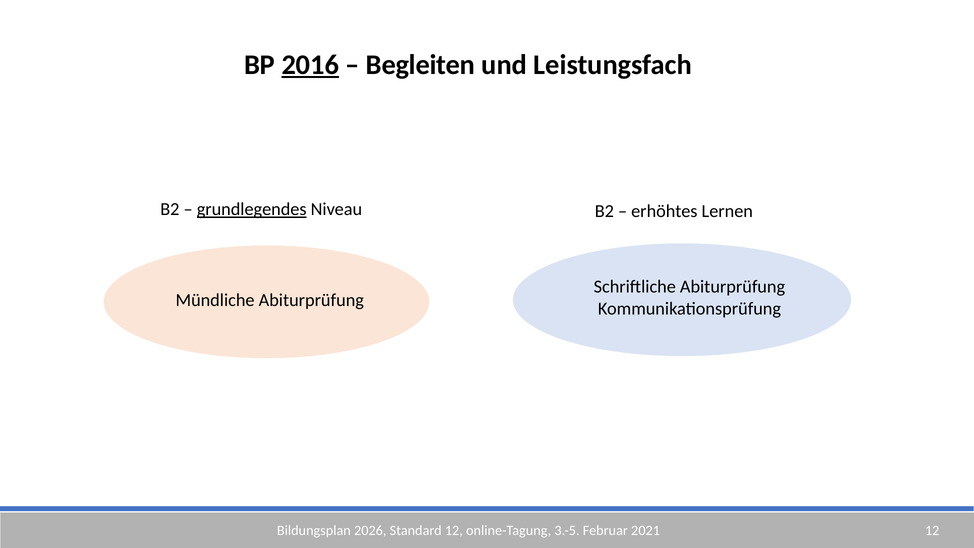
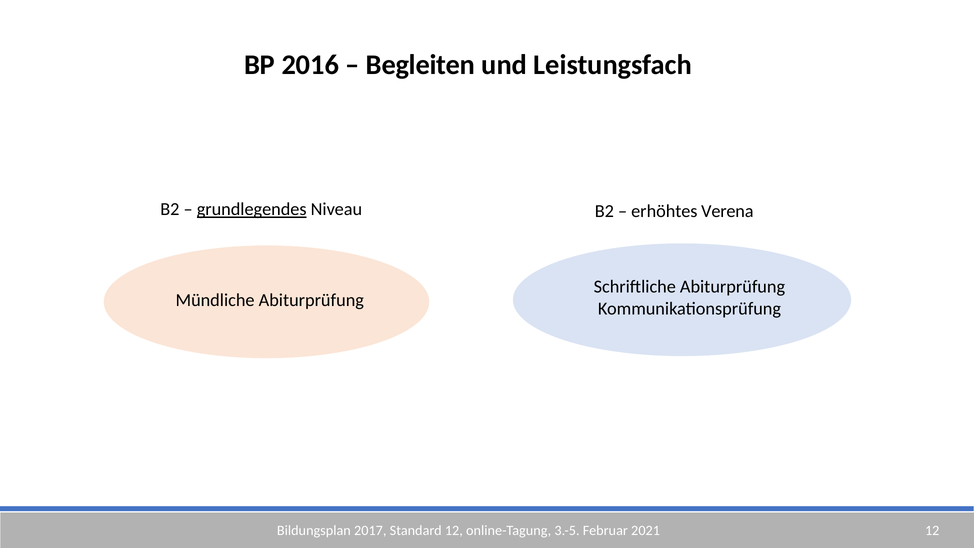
2016 underline: present -> none (310, 65)
Lernen: Lernen -> Verena (727, 211)
2026: 2026 -> 2017 (370, 530)
